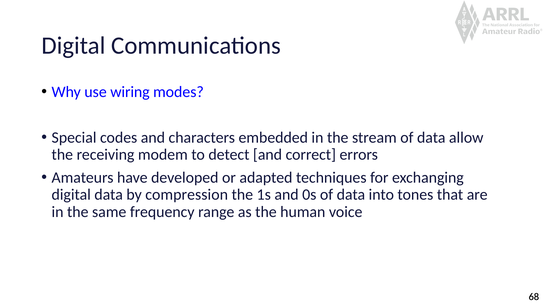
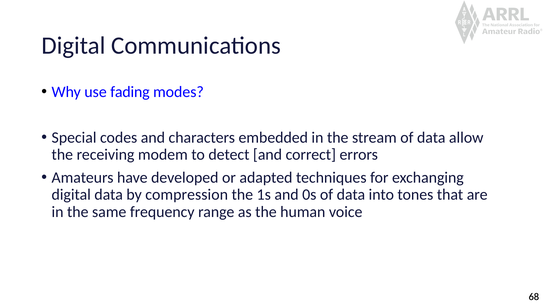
wiring: wiring -> fading (130, 92)
